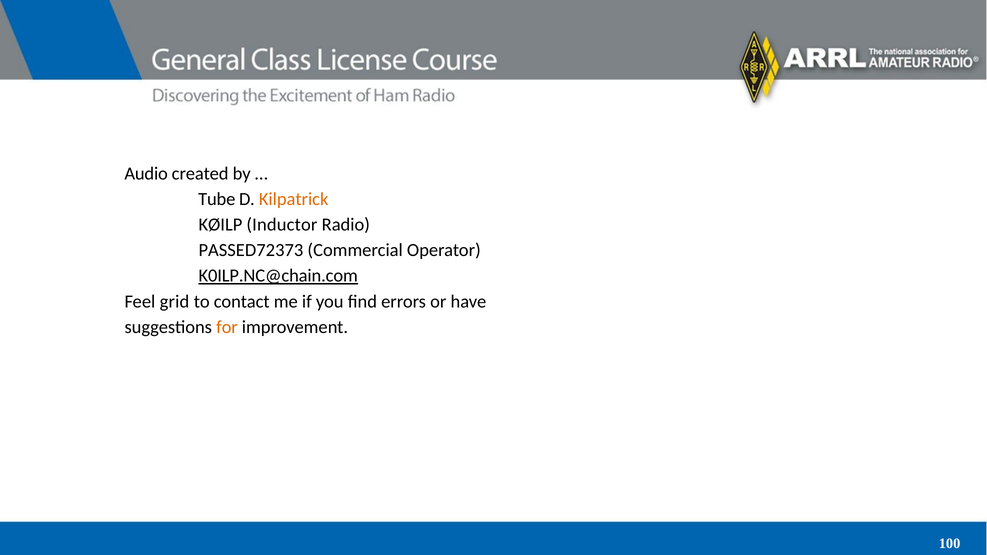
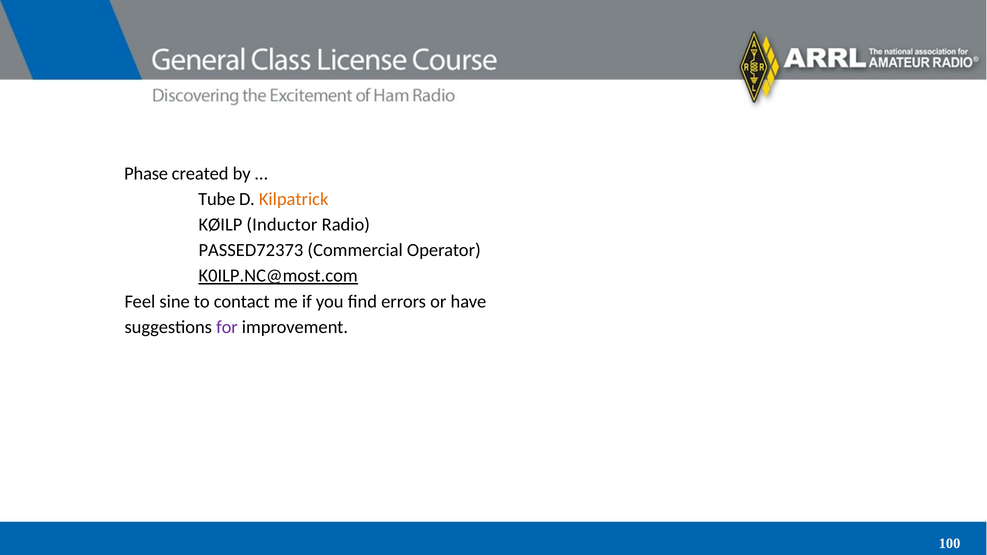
Audio: Audio -> Phase (146, 174)
K0ILP.NC@chain.com: K0ILP.NC@chain.com -> K0ILP.NC@most.com (278, 276)
grid: grid -> sine (175, 302)
for colour: orange -> purple (227, 327)
